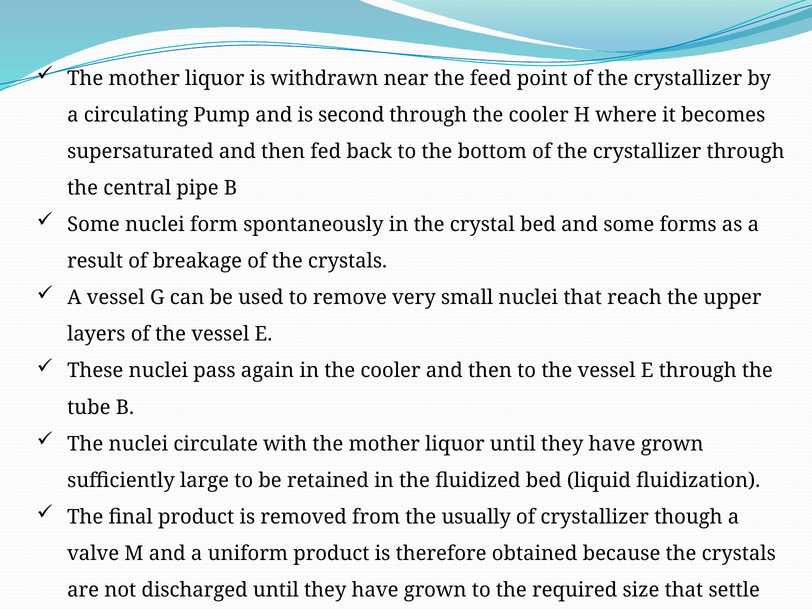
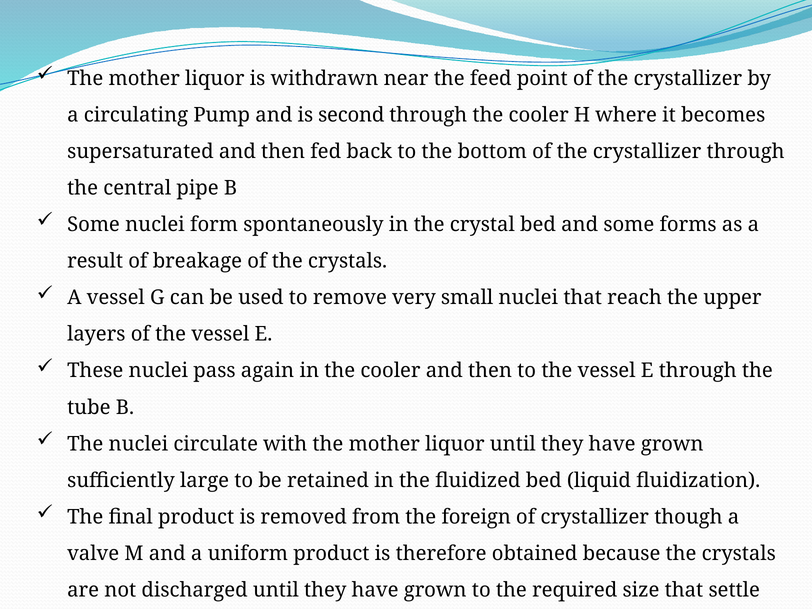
usually: usually -> foreign (476, 517)
